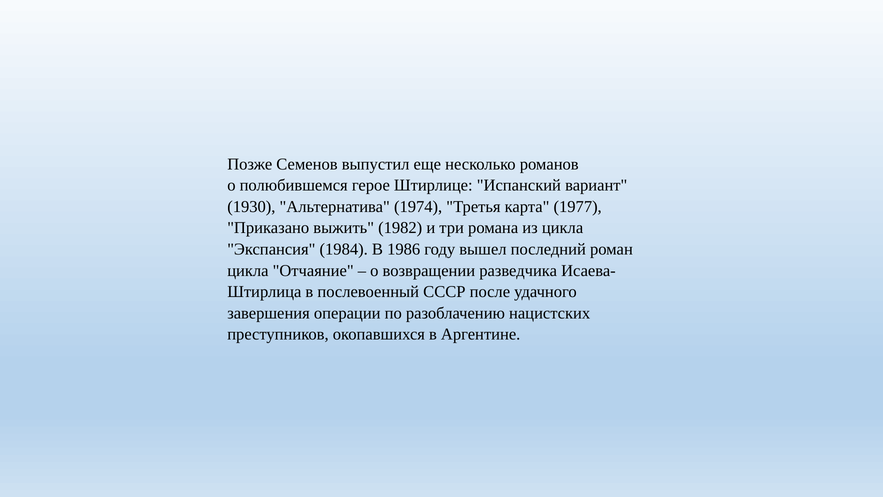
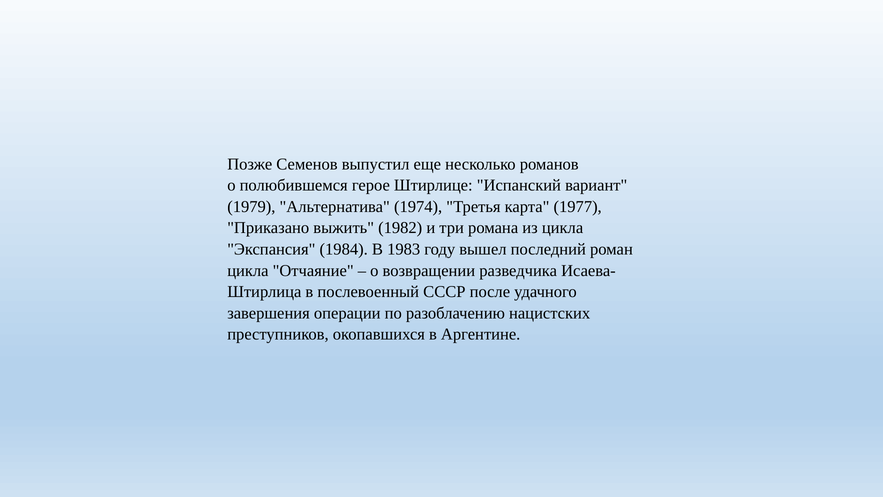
1930: 1930 -> 1979 (251, 207)
1986: 1986 -> 1983 (404, 249)
